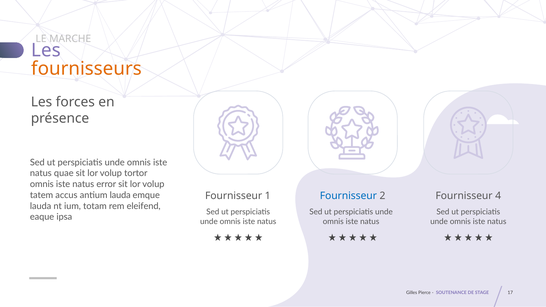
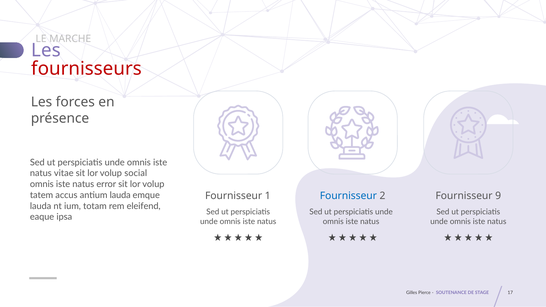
fournisseurs colour: orange -> red (87, 69)
quae: quae -> vitae (64, 173)
tortor: tortor -> social (136, 173)
4: 4 -> 9 (498, 196)
